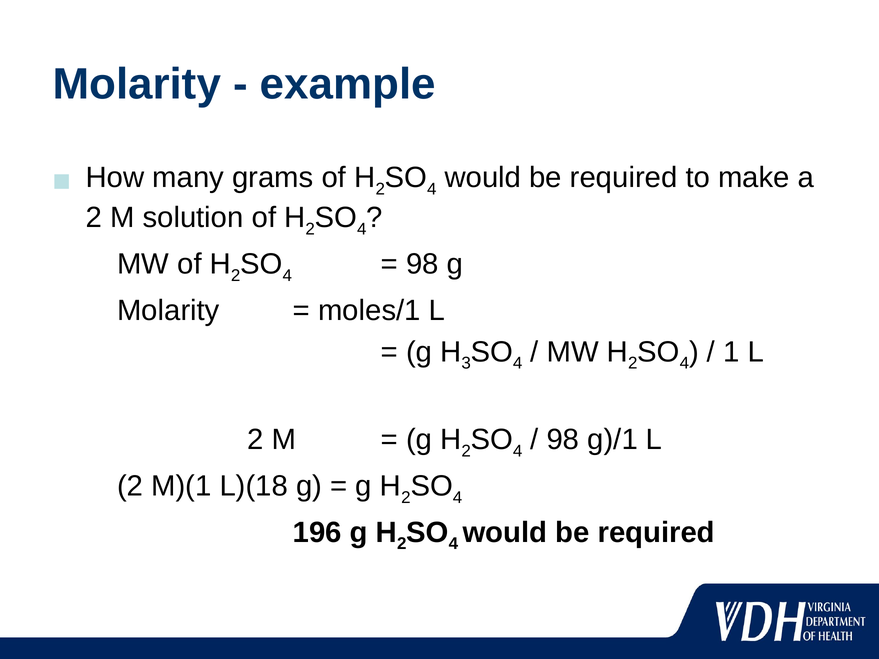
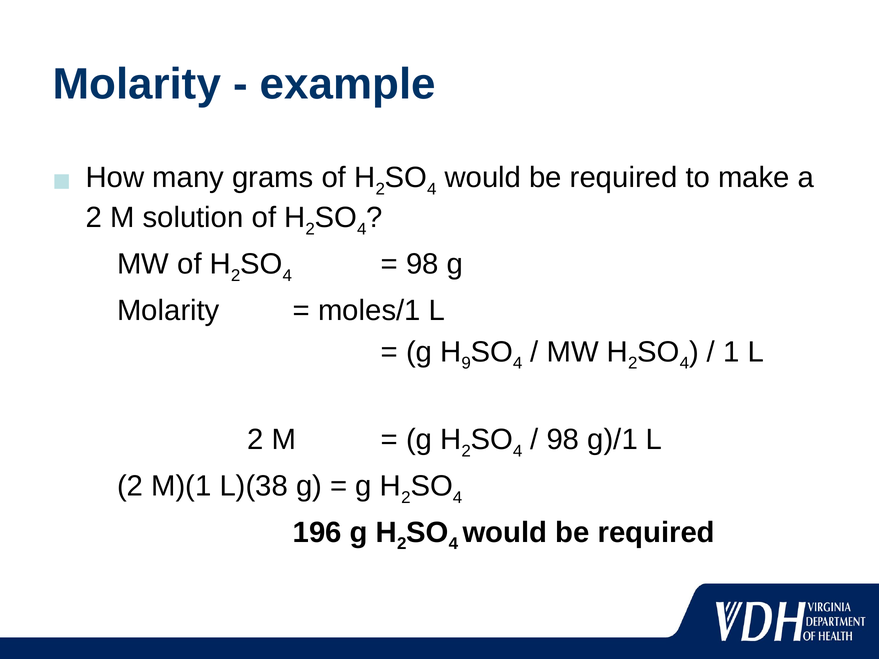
3: 3 -> 9 (466, 363)
L)(18: L)(18 -> L)(38 (254, 486)
